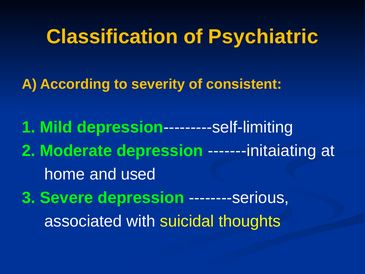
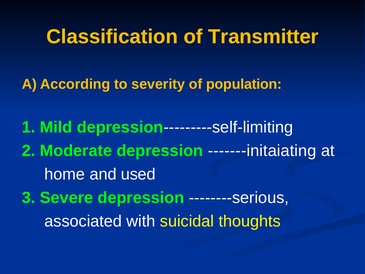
Psychiatric: Psychiatric -> Transmitter (263, 37)
consistent: consistent -> population (244, 84)
